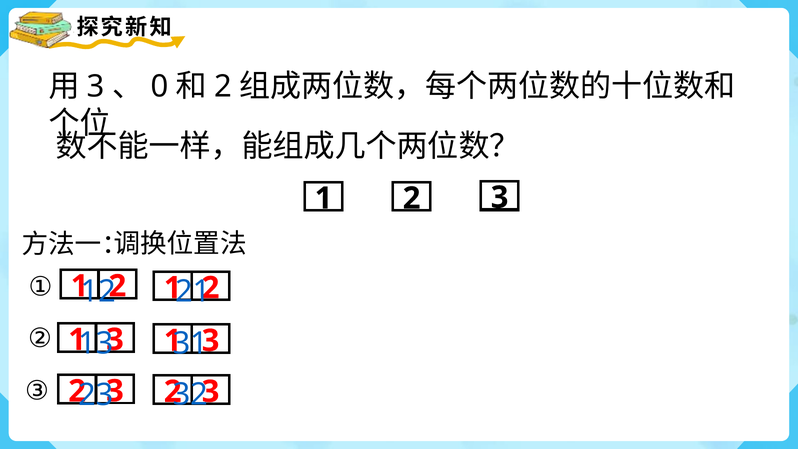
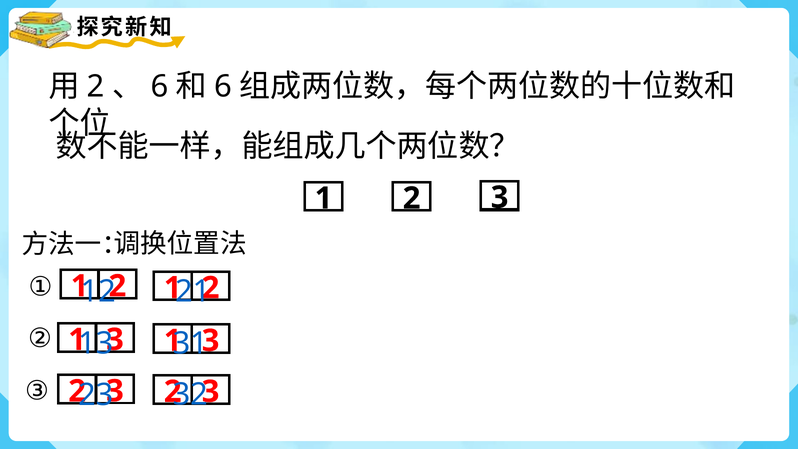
3: 3 -> 2 (96, 86)
0: 0 -> 6 (159, 86)
2: 2 -> 6 (223, 86)
